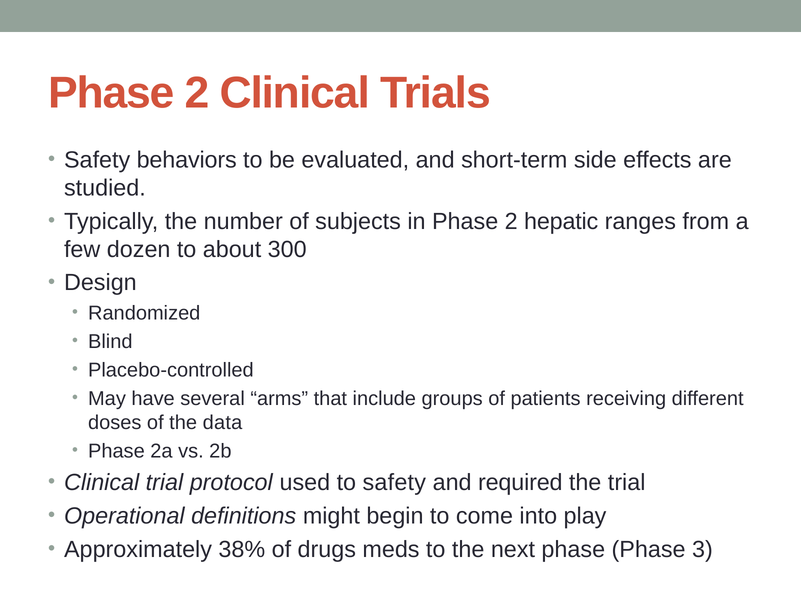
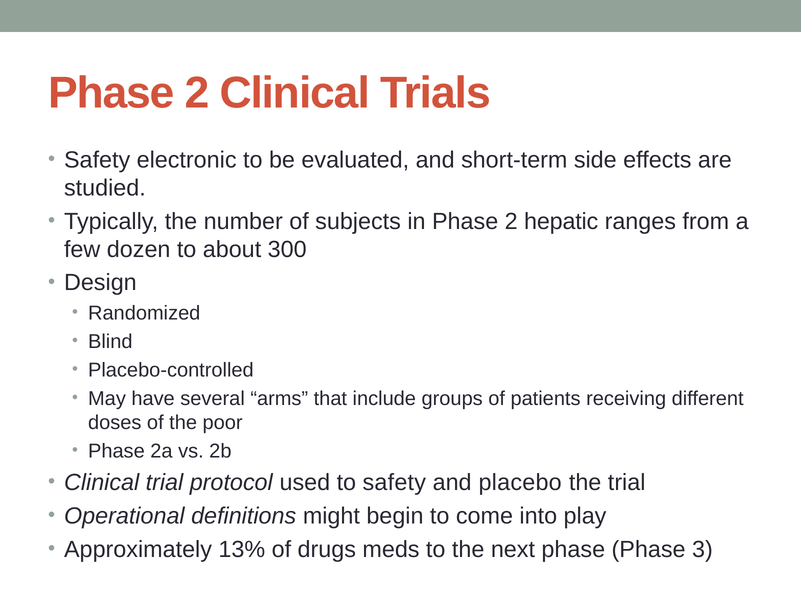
behaviors: behaviors -> electronic (187, 160)
data: data -> poor (223, 422)
required: required -> placebo (520, 482)
38%: 38% -> 13% (242, 549)
